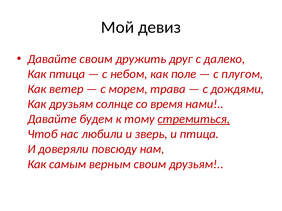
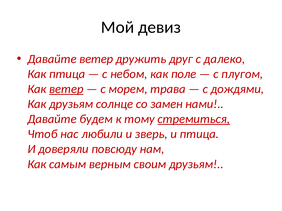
Давайте своим: своим -> ветер (96, 59)
ветер underline: none -> present (66, 89)
время: время -> замен (167, 104)
